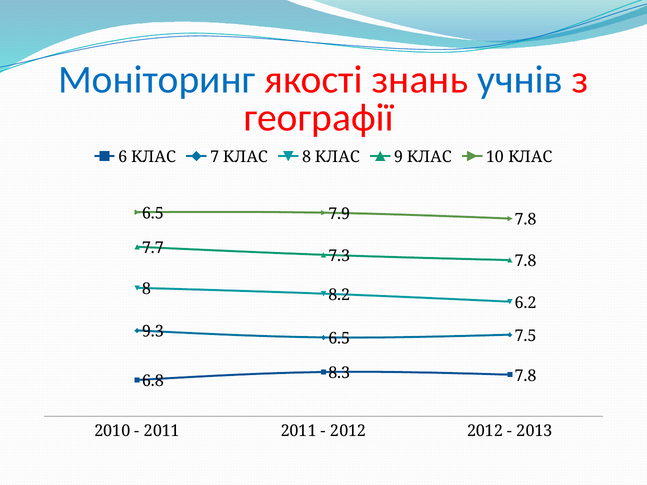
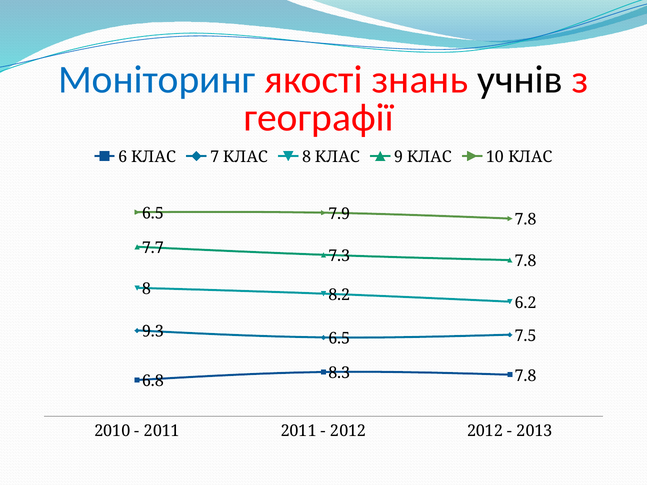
учнів colour: blue -> black (520, 80)
